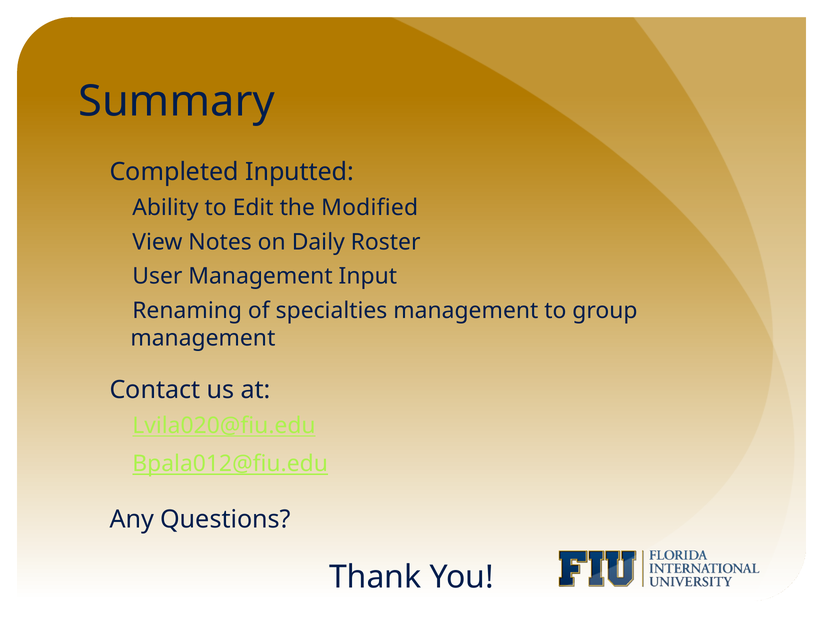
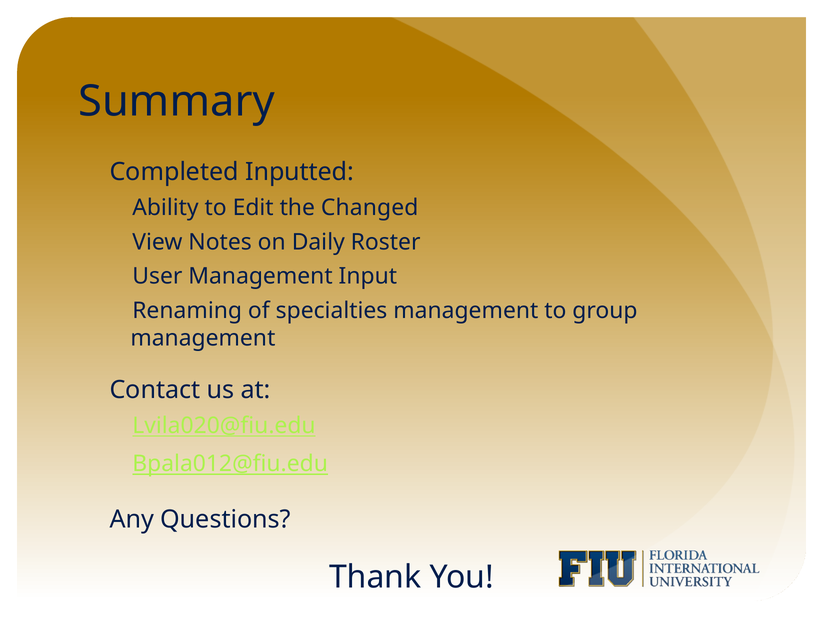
Modified: Modified -> Changed (370, 207)
